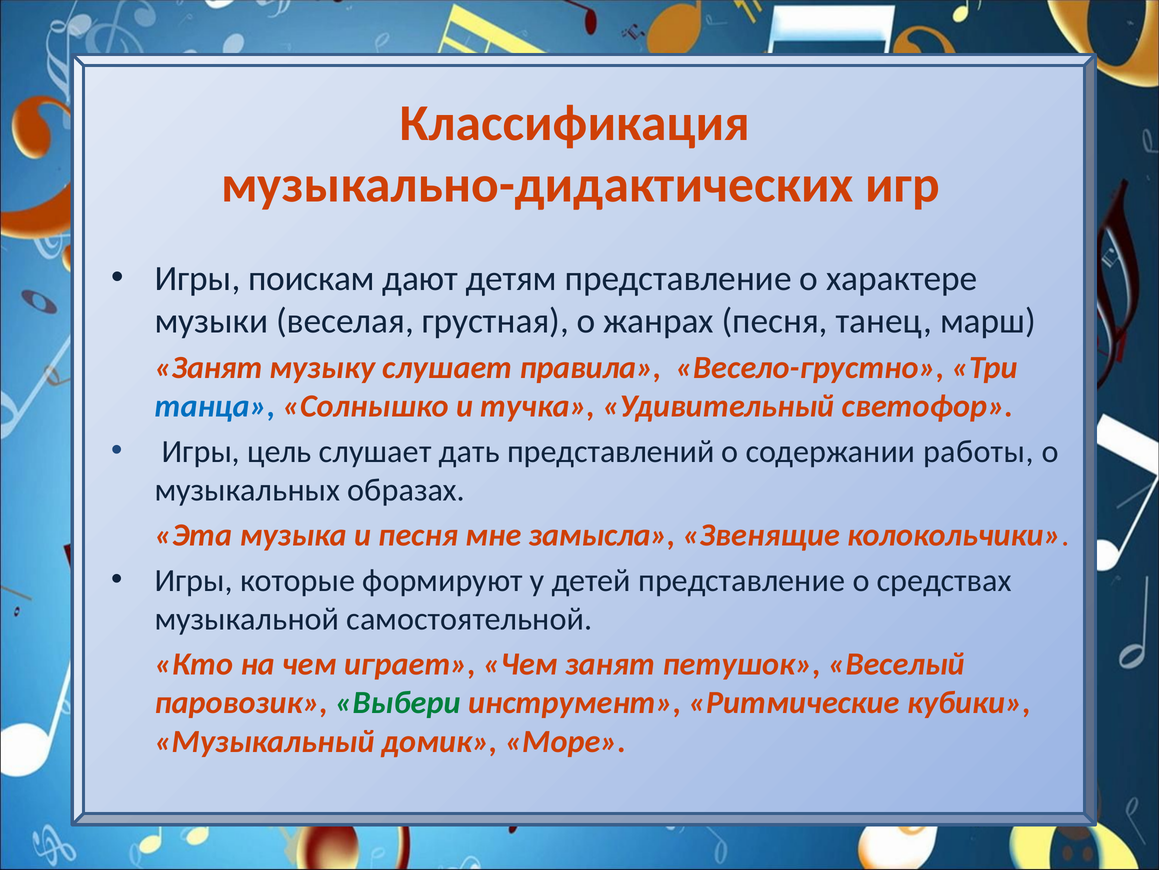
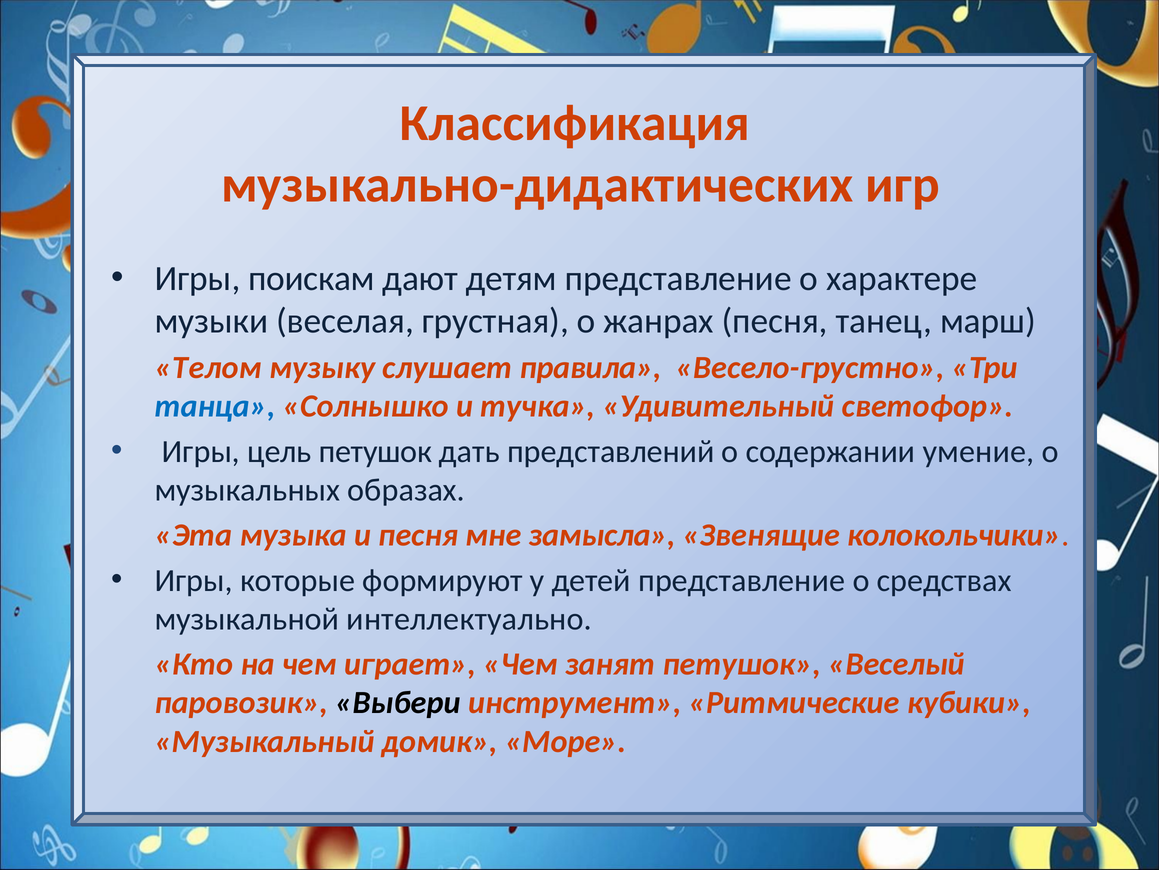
Занят: Занят -> Телом (208, 367)
цель слушает: слушает -> петушок (375, 451)
работы: работы -> умение (978, 451)
самостоятельной: самостоятельной -> интеллектуально (469, 619)
Выбери colour: green -> black (398, 702)
